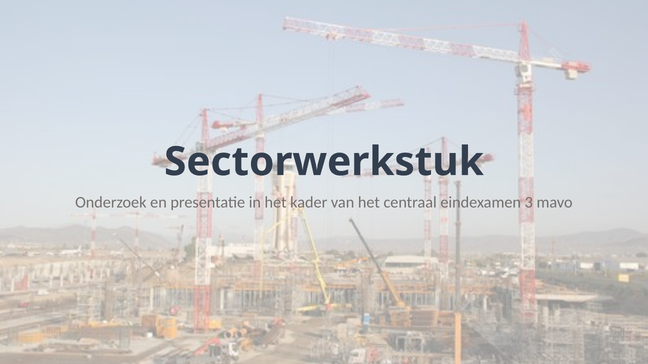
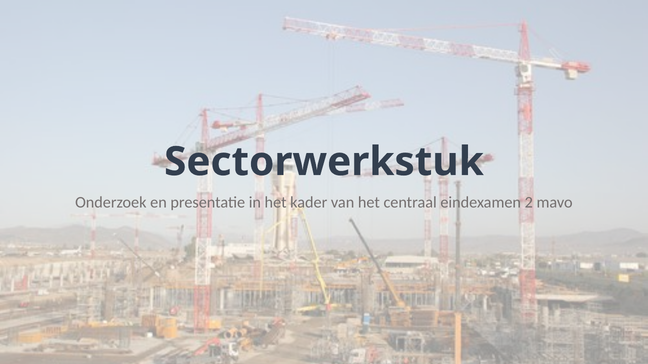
3: 3 -> 2 (529, 203)
